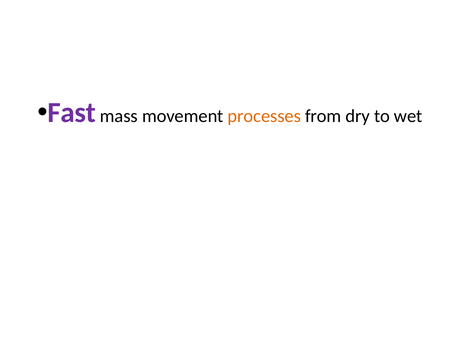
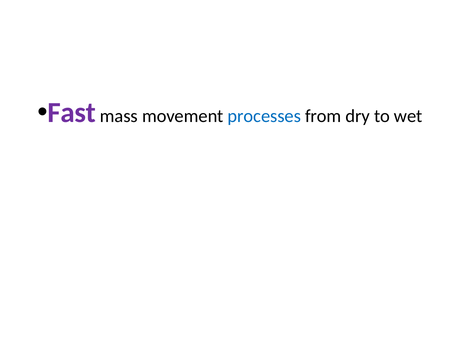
processes colour: orange -> blue (264, 116)
